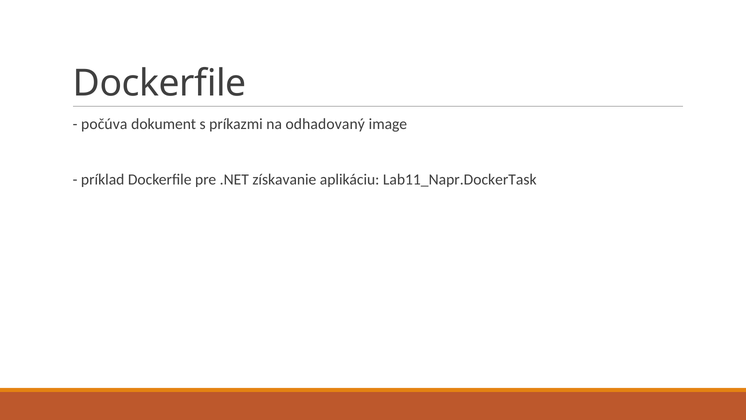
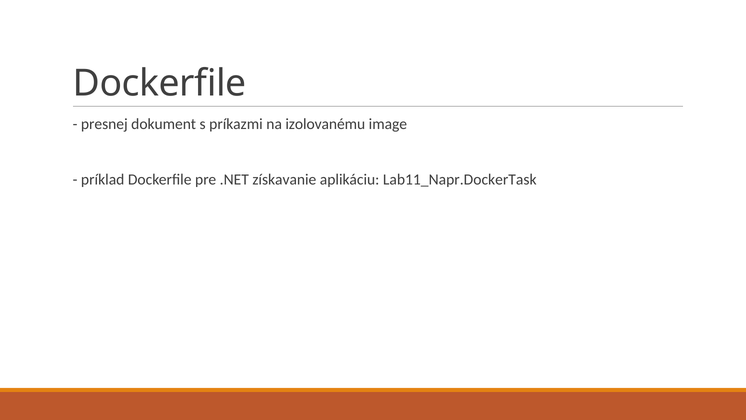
počúva: počúva -> presnej (104, 124)
odhadovaný: odhadovaný -> izolovanému (325, 124)
